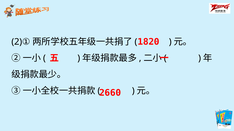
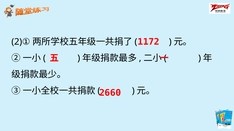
1820: 1820 -> 1172 (149, 42)
